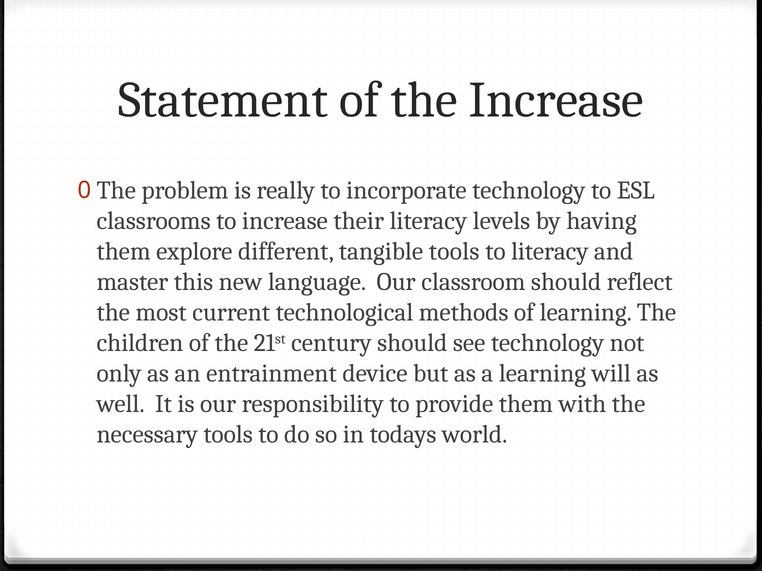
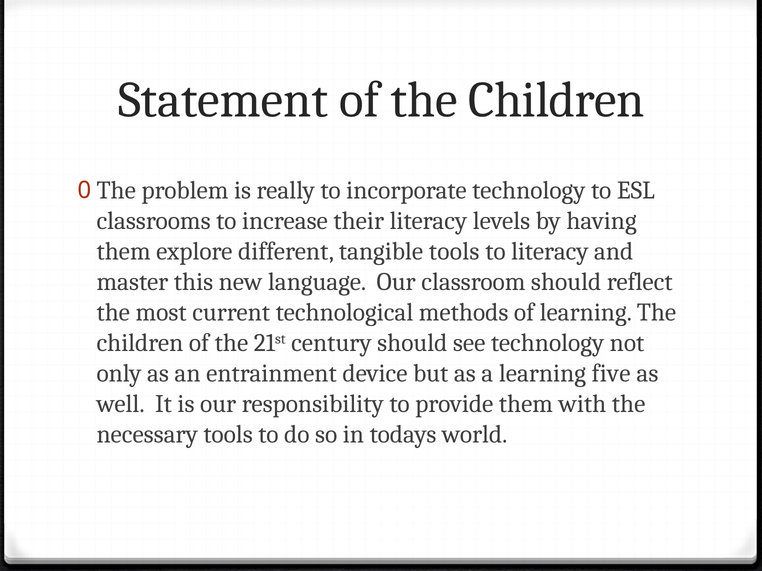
of the Increase: Increase -> Children (557, 100)
will: will -> five (611, 374)
